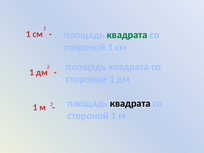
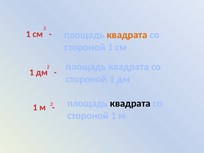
квадрата colour: green -> orange (127, 35)
